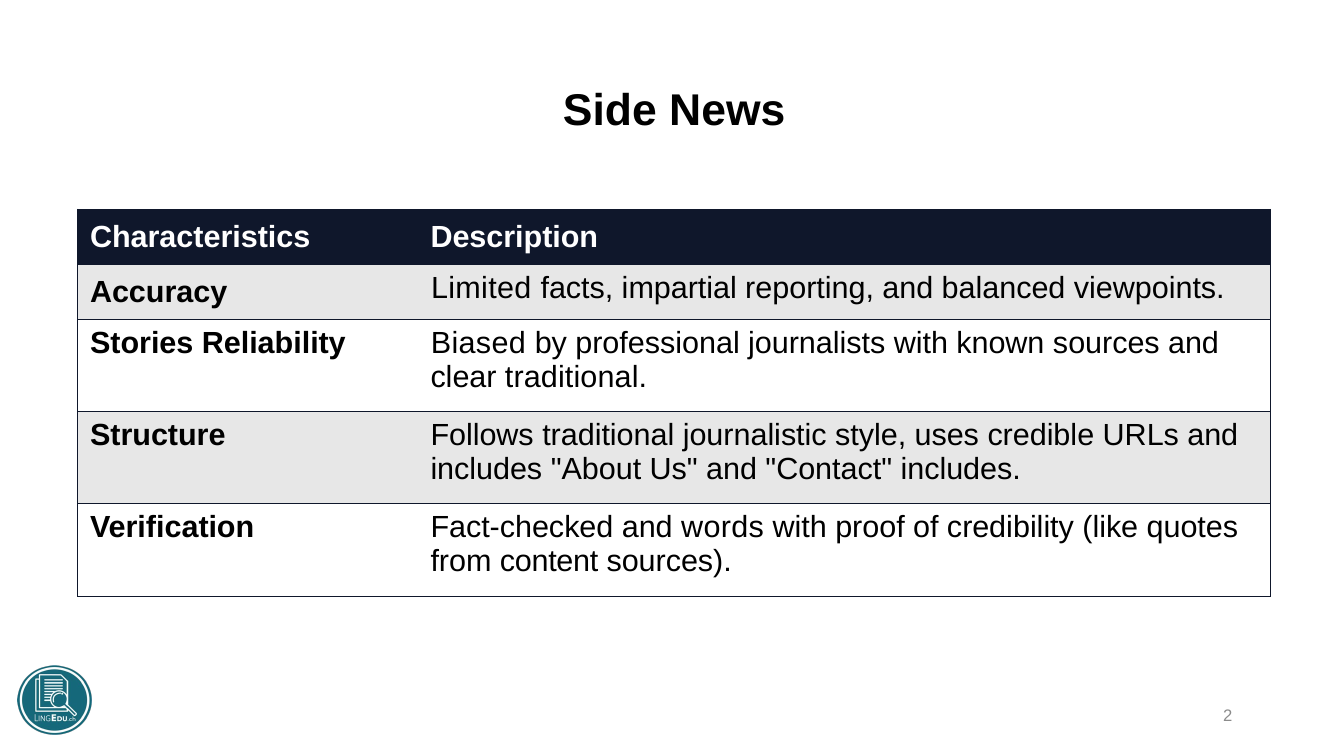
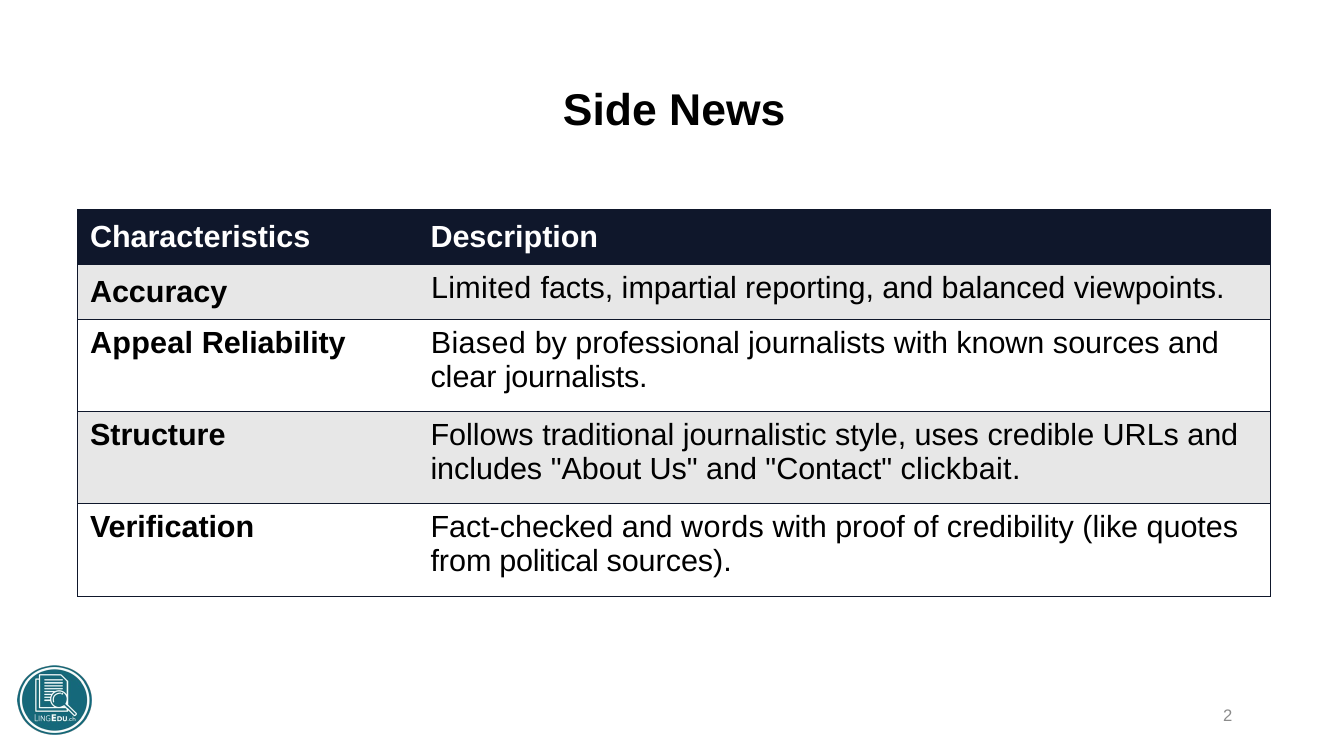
Stories: Stories -> Appeal (142, 343)
clear traditional: traditional -> journalists (576, 377)
Contact includes: includes -> clickbait (961, 470)
content: content -> political (549, 562)
